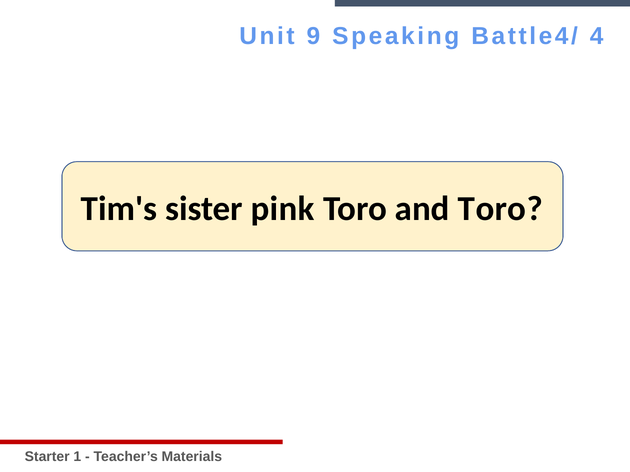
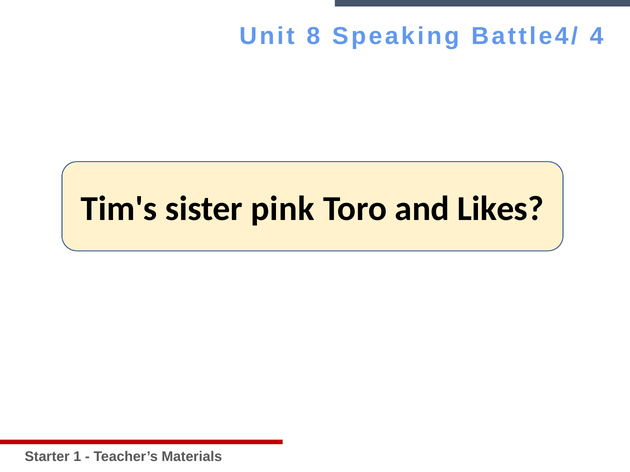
9: 9 -> 8 (313, 36)
and Toro: Toro -> Likes (501, 209)
